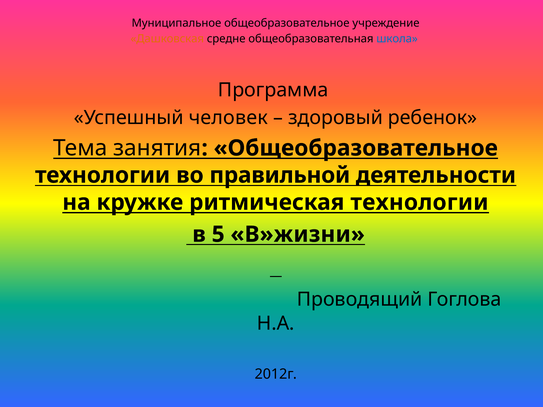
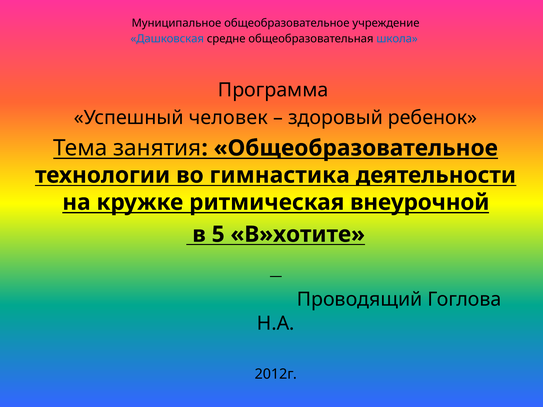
Дашковская colour: orange -> blue (167, 39)
правильной: правильной -> гимнастика (280, 175)
ритмическая технологии: технологии -> внеурочной (420, 202)
В»жизни: В»жизни -> В»хотите (298, 234)
